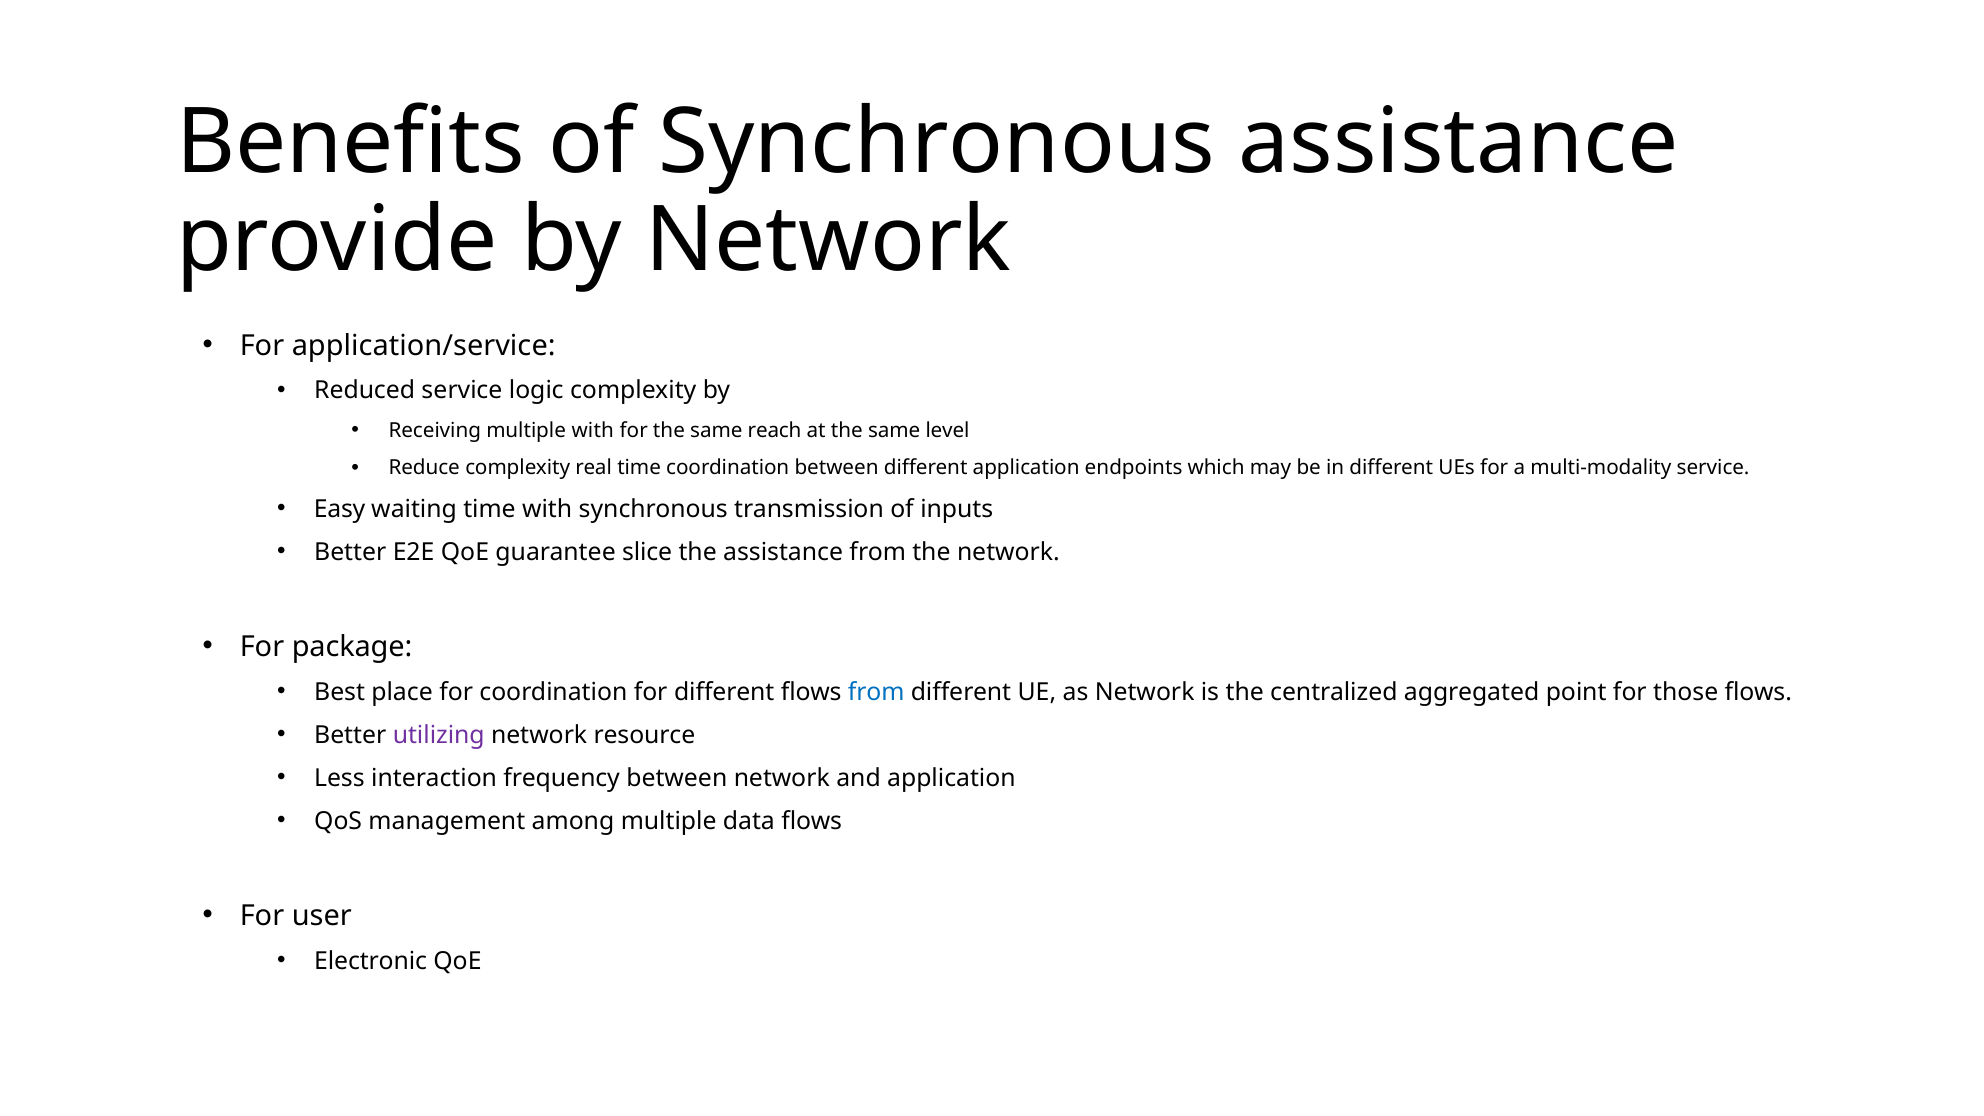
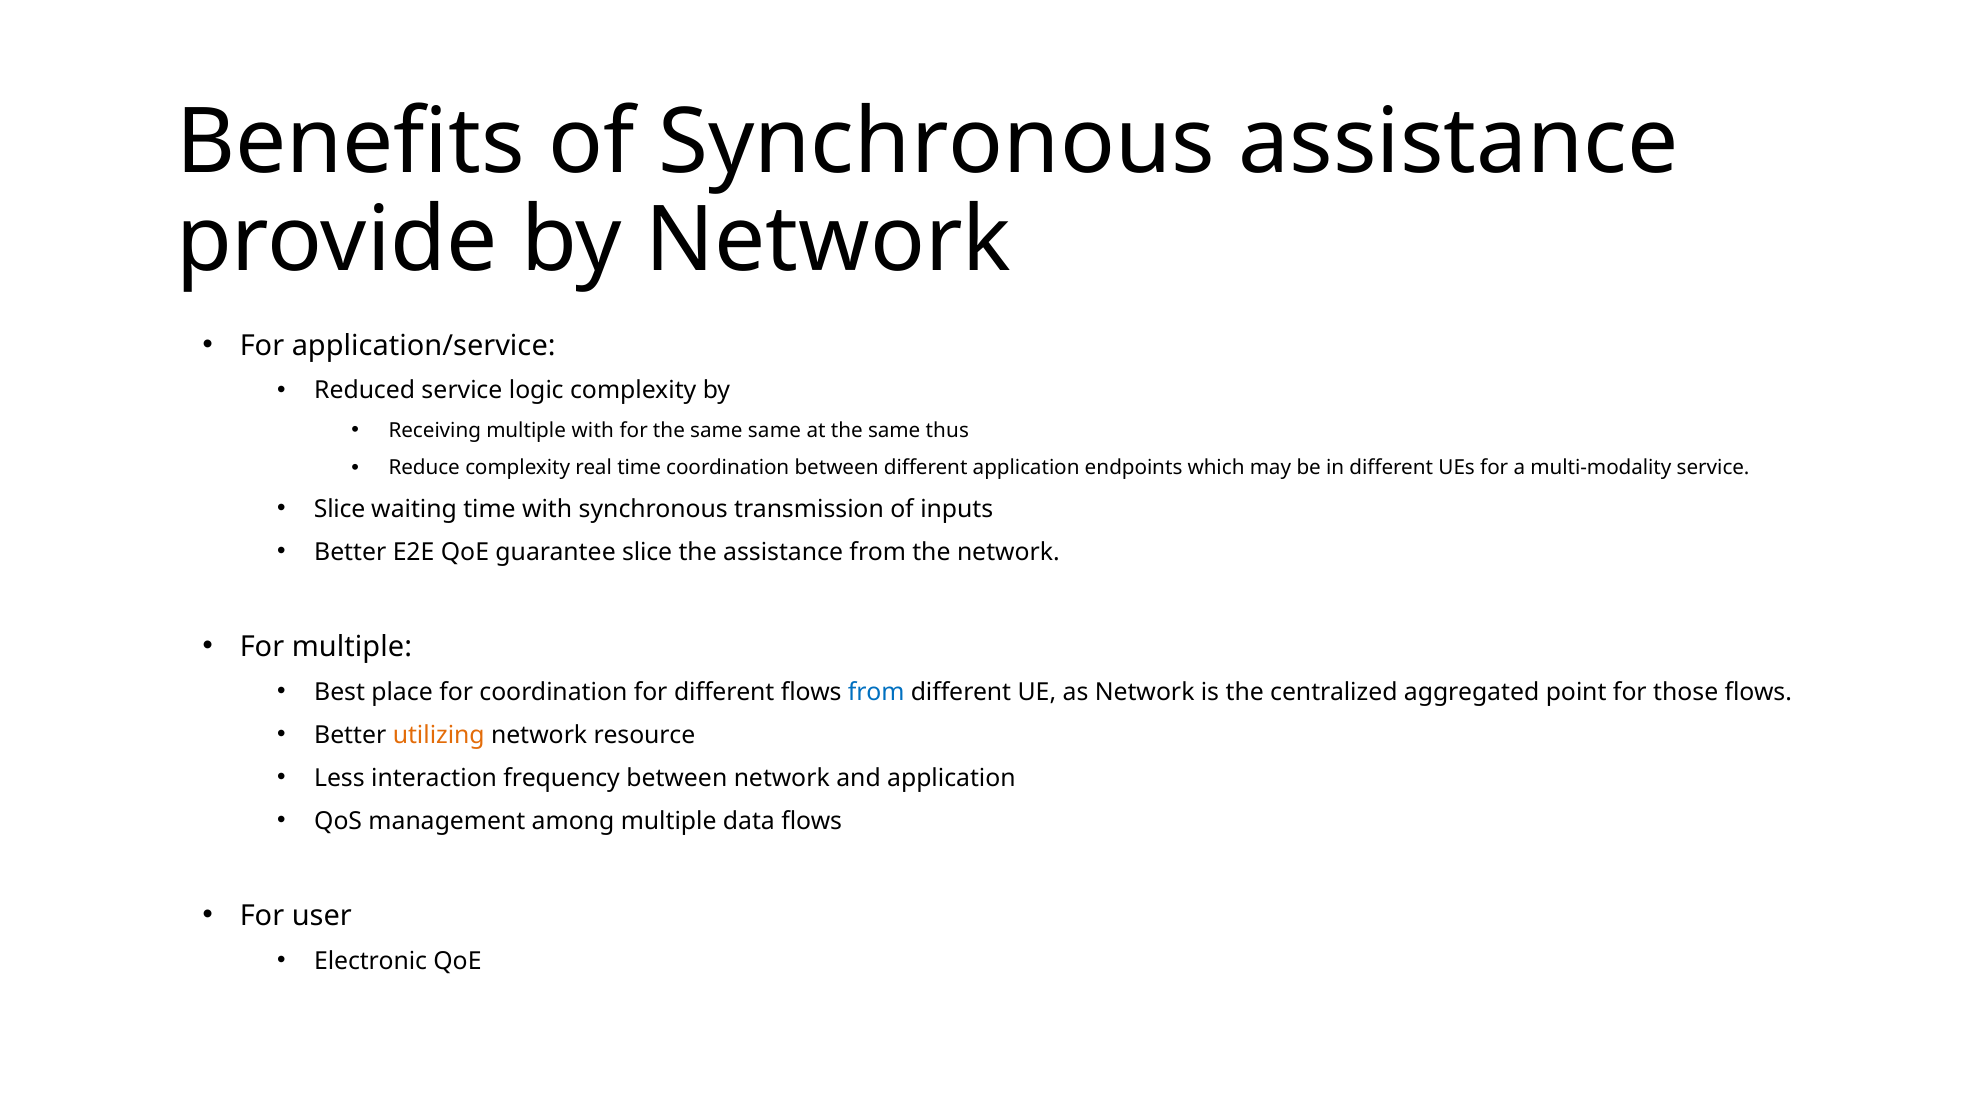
same reach: reach -> same (774, 430)
level: level -> thus (947, 430)
Easy: Easy -> Slice (340, 509)
For package: package -> multiple (352, 647)
utilizing colour: purple -> orange (439, 735)
